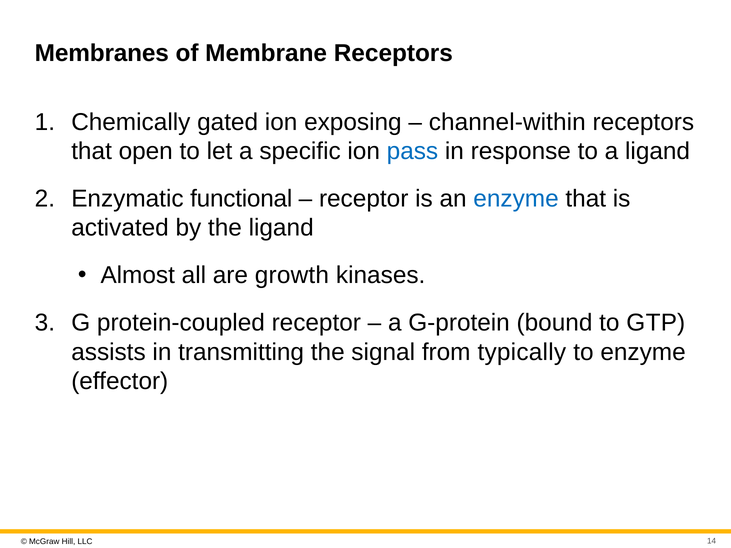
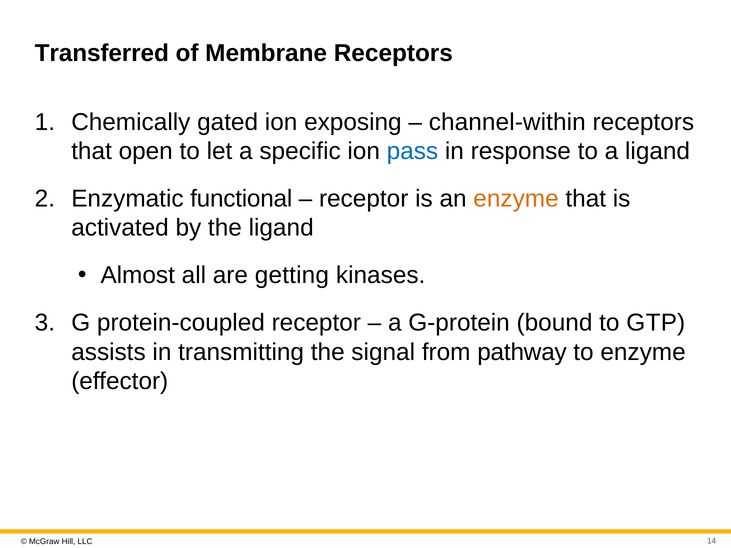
Membranes: Membranes -> Transferred (102, 53)
enzyme colour: blue -> orange (516, 199)
growth: growth -> getting (292, 276)
typically: typically -> pathway (522, 352)
